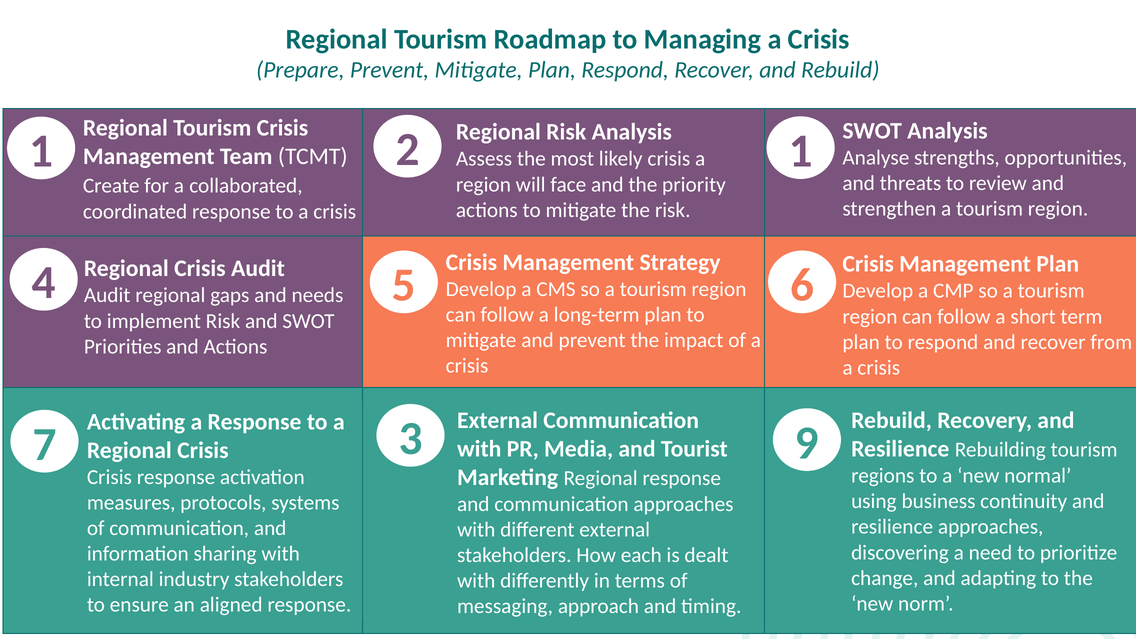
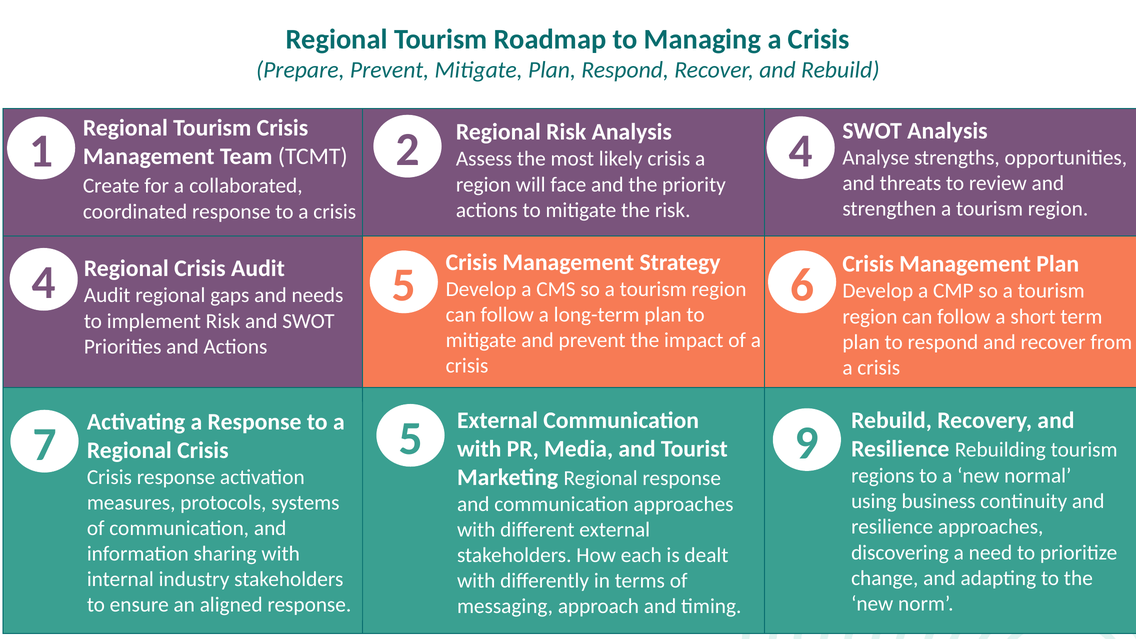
2 1: 1 -> 4 (801, 151)
7 3: 3 -> 5 (410, 439)
